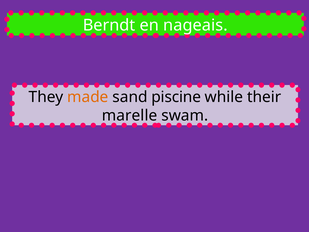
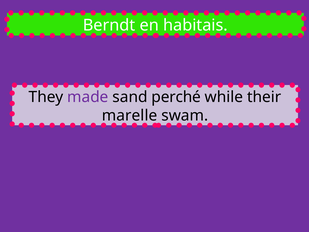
nageais: nageais -> habitais (195, 25)
made colour: orange -> purple (88, 97)
piscine: piscine -> perché (176, 97)
